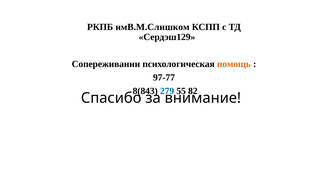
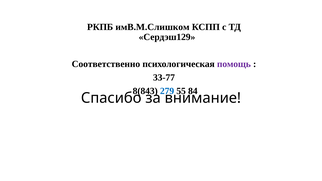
Сопереживании: Сопереживании -> Соответственно (106, 64)
помощь colour: orange -> purple (234, 64)
97-77: 97-77 -> 33-77 (164, 78)
82: 82 -> 84 (193, 91)
